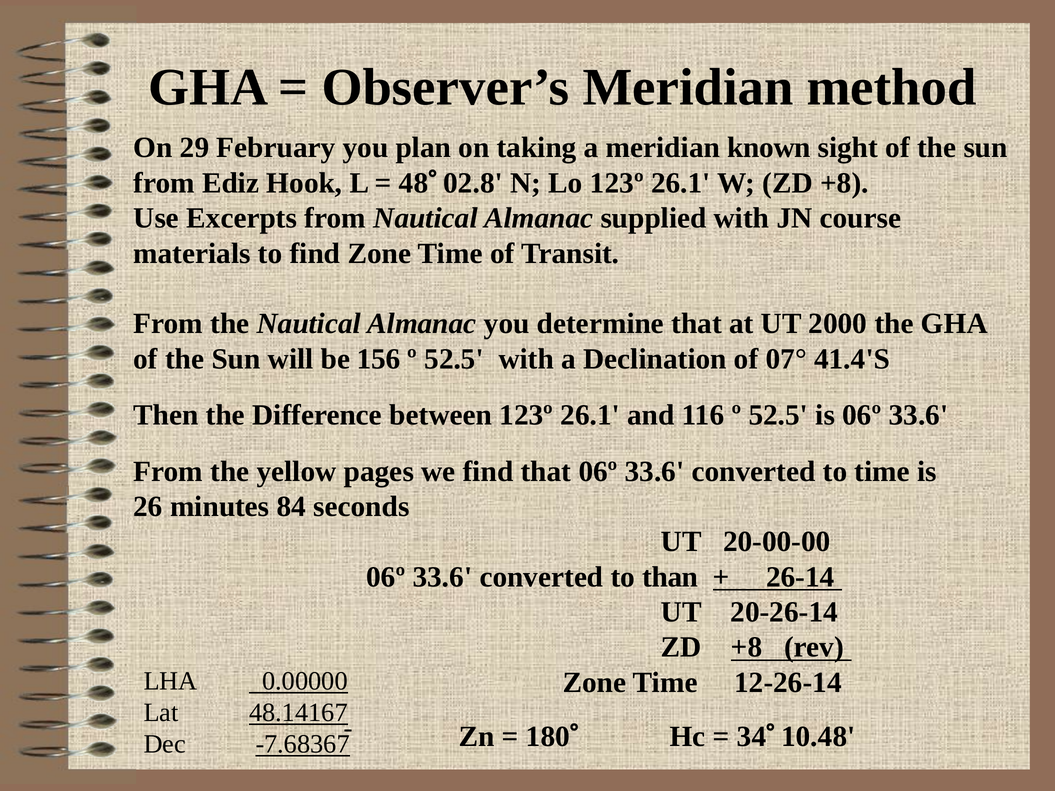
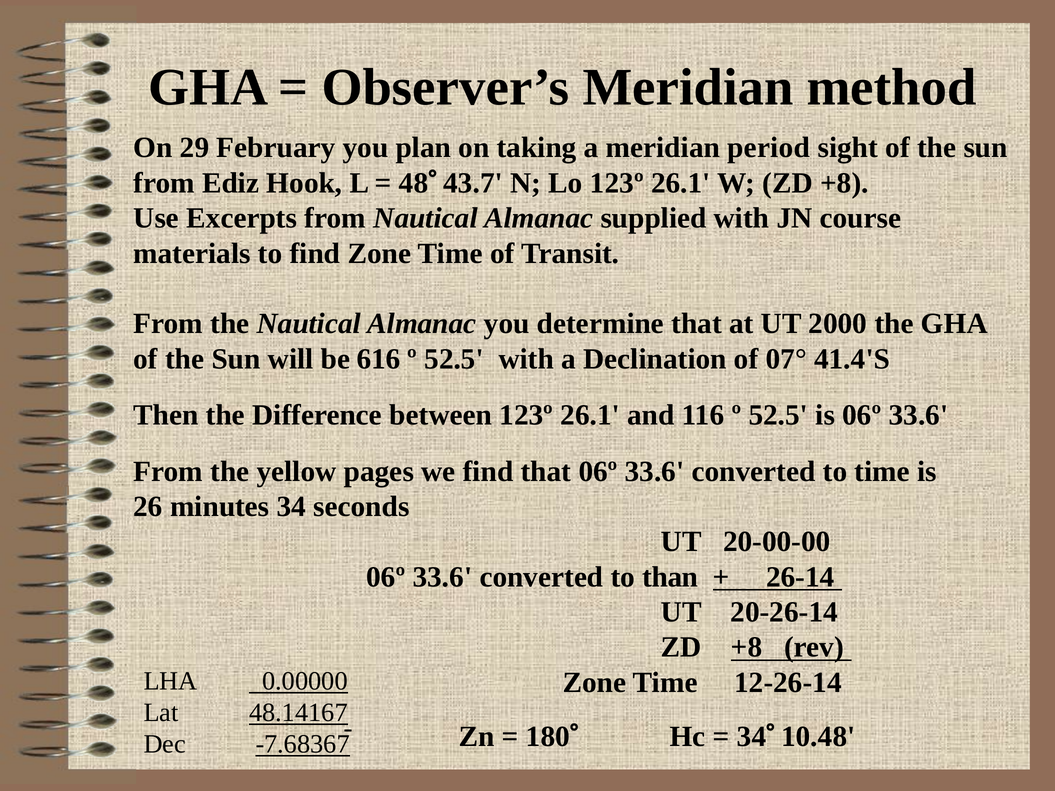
known: known -> period (769, 148)
02.8: 02.8 -> 43.7 (473, 183)
156: 156 -> 616 (379, 359)
84: 84 -> 34 (291, 507)
